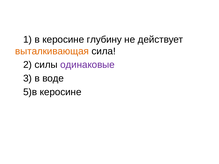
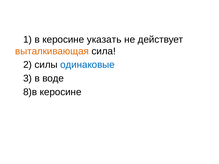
глубину: глубину -> указать (104, 40)
одинаковые colour: purple -> blue (87, 65)
5)в: 5)в -> 8)в (30, 92)
